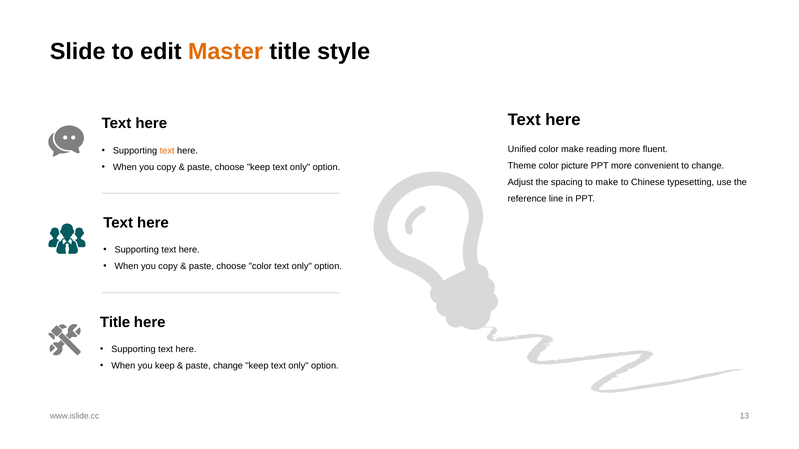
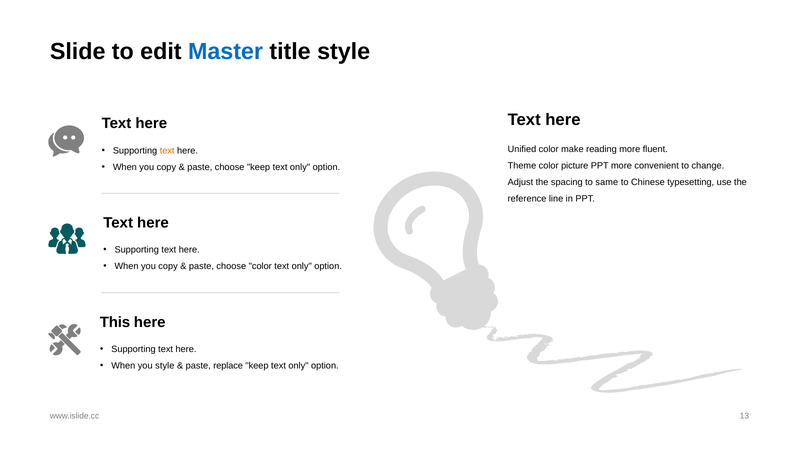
Master colour: orange -> blue (225, 52)
to make: make -> same (607, 182)
Title: Title -> This (115, 322)
you keep: keep -> style (165, 366)
paste change: change -> replace (228, 366)
